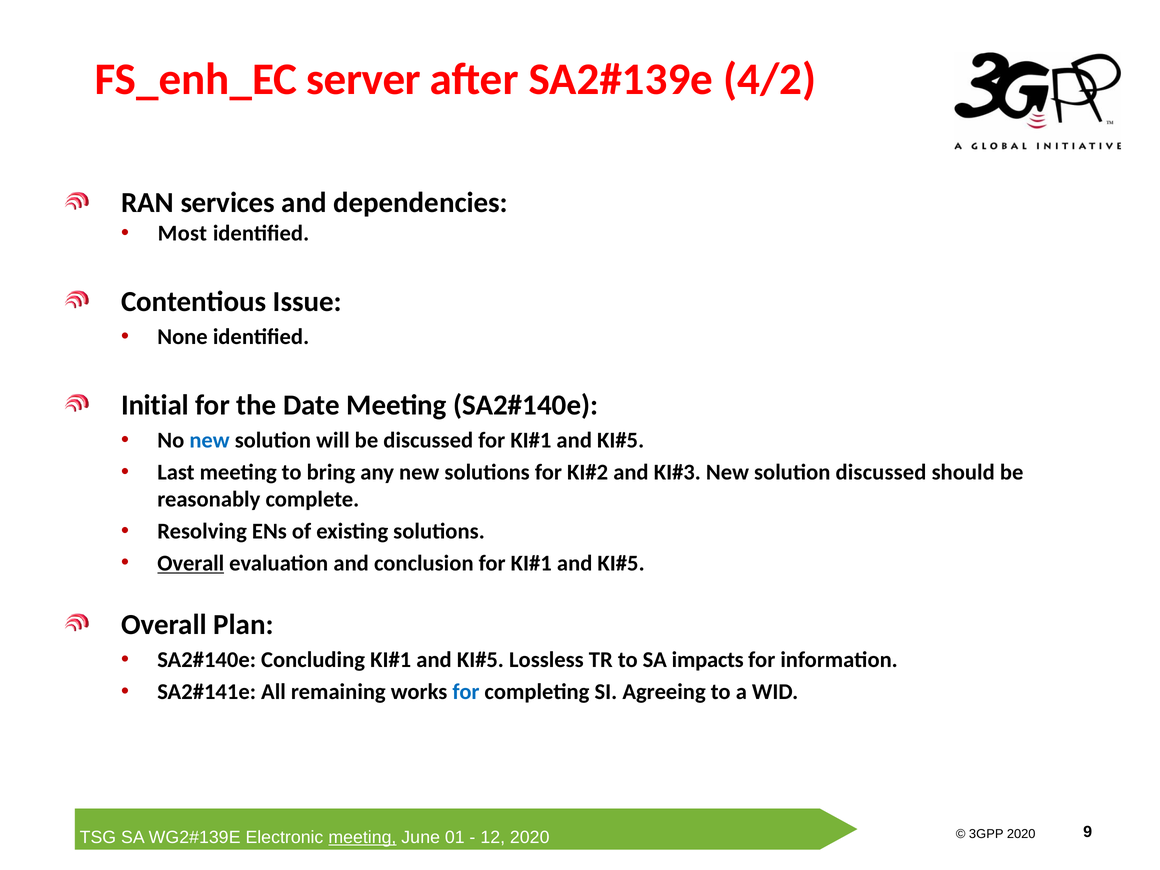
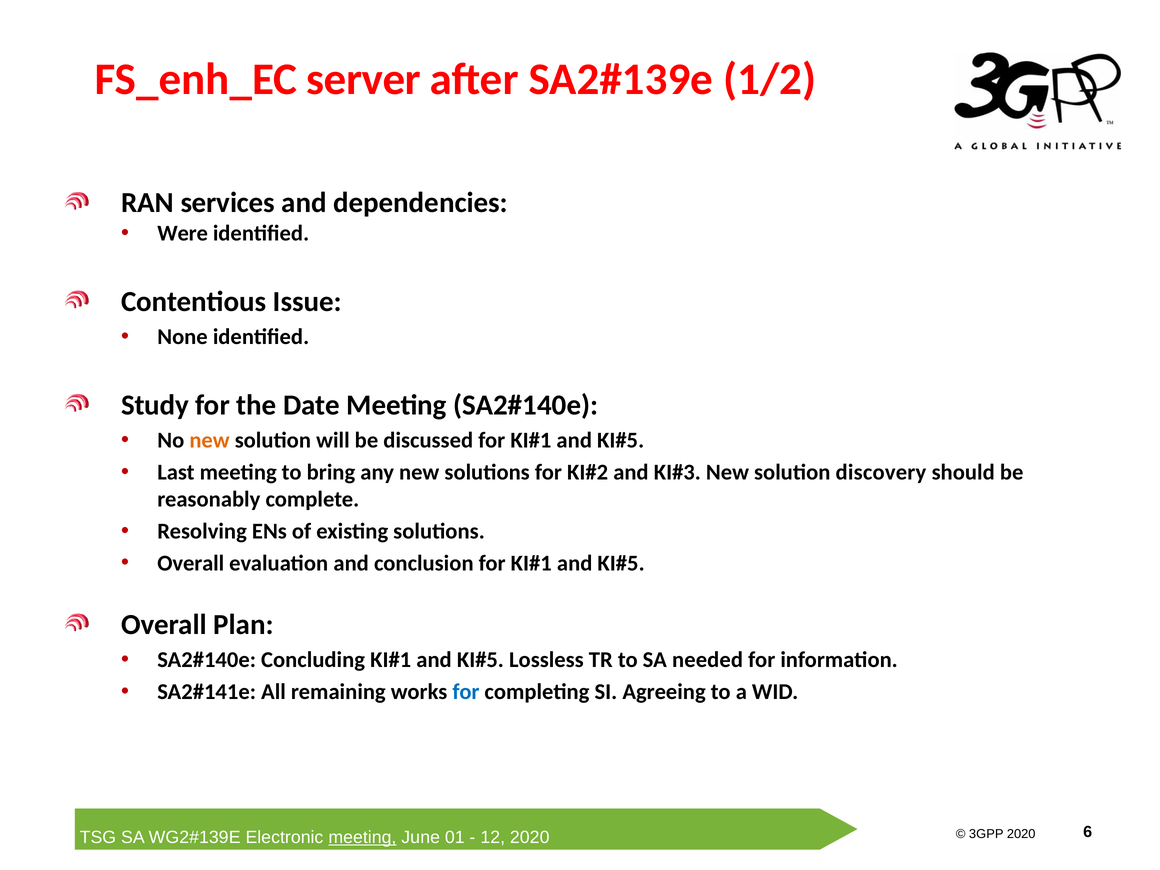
4/2: 4/2 -> 1/2 (770, 79)
Most: Most -> Were (183, 233)
Initial: Initial -> Study (155, 405)
new colour: blue -> orange (209, 440)
solution discussed: discussed -> discovery (881, 472)
Overall underline: present -> none (191, 563)
impacts: impacts -> needed (708, 660)
9: 9 -> 6 (1088, 832)
